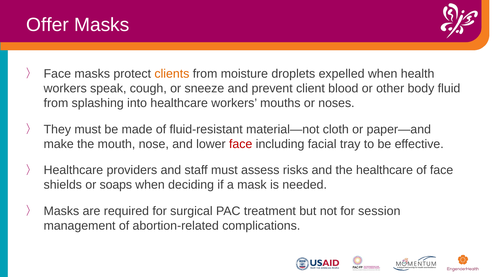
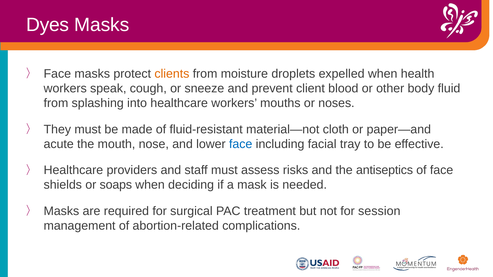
Offer: Offer -> Dyes (48, 25)
make: make -> acute (59, 144)
face colour: red -> blue (241, 144)
the healthcare: healthcare -> antiseptics (385, 170)
